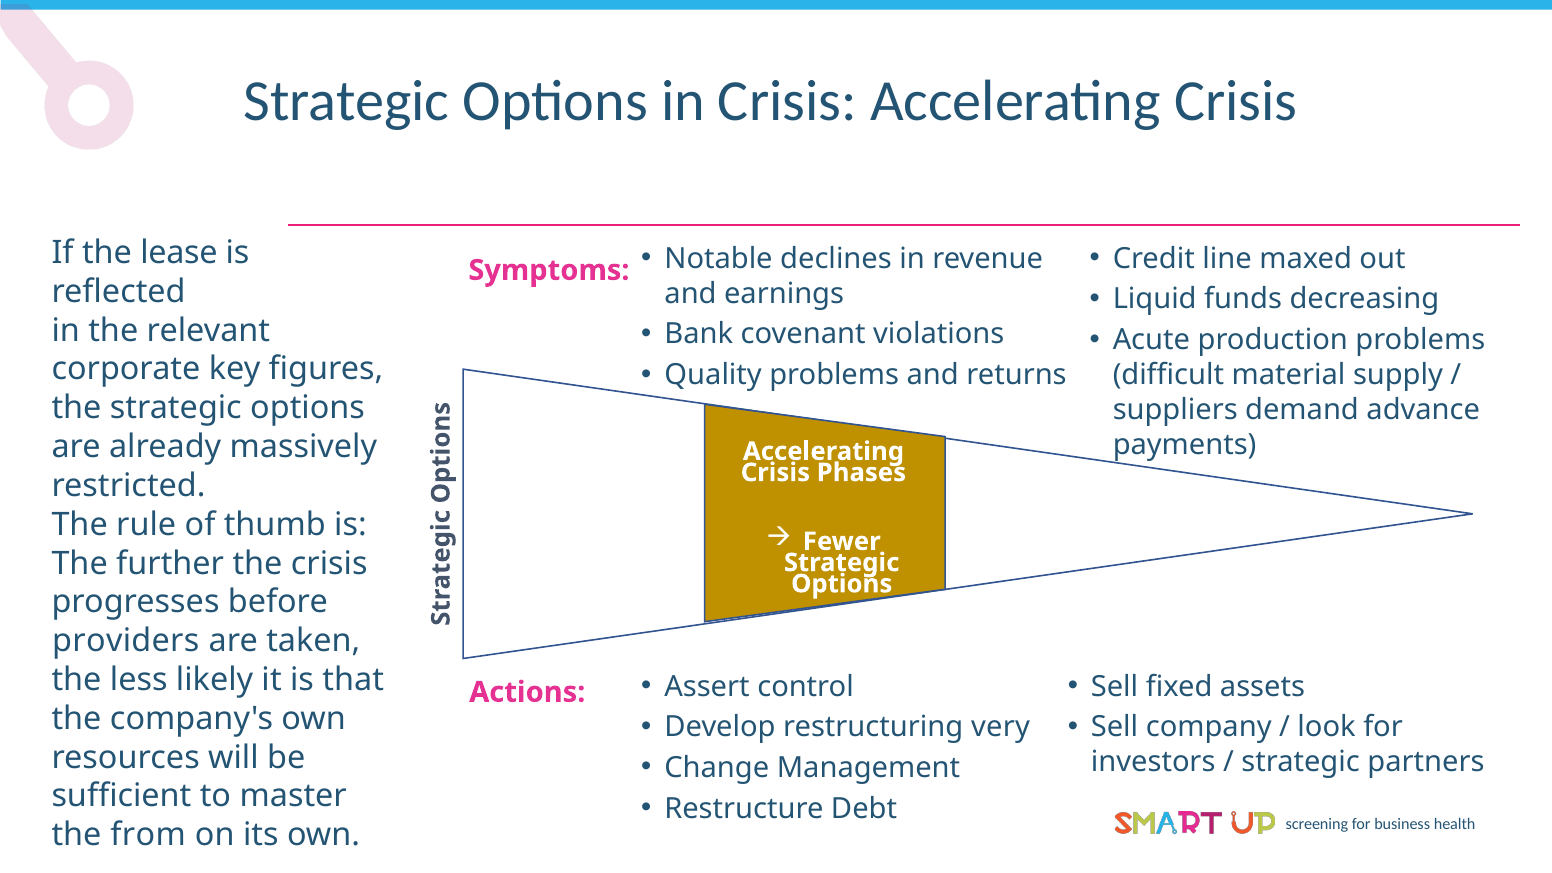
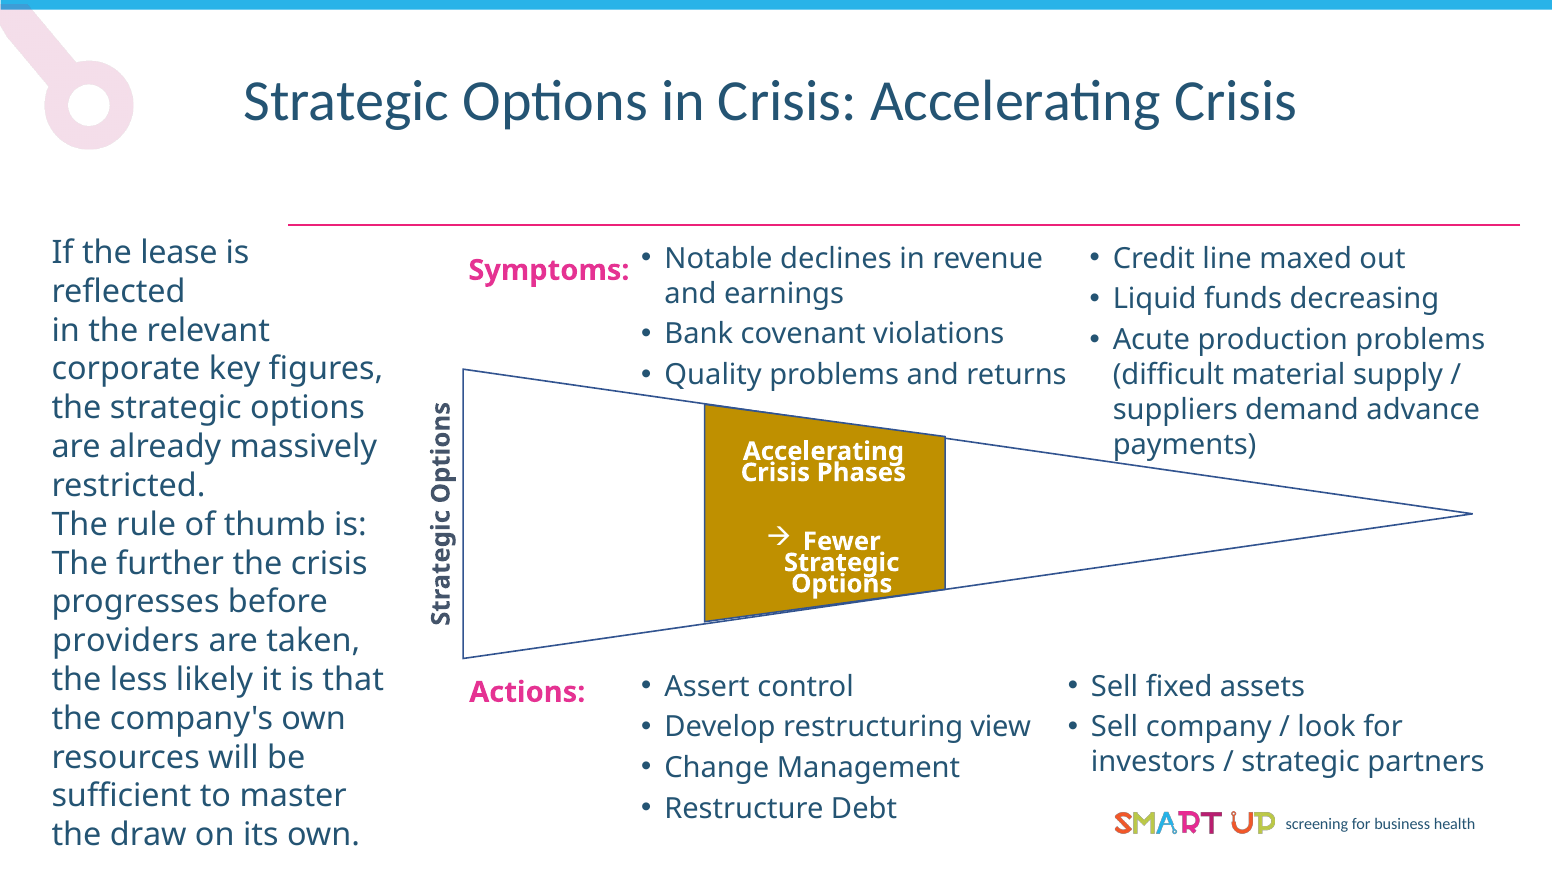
very: very -> view (1001, 727)
from: from -> draw (148, 835)
